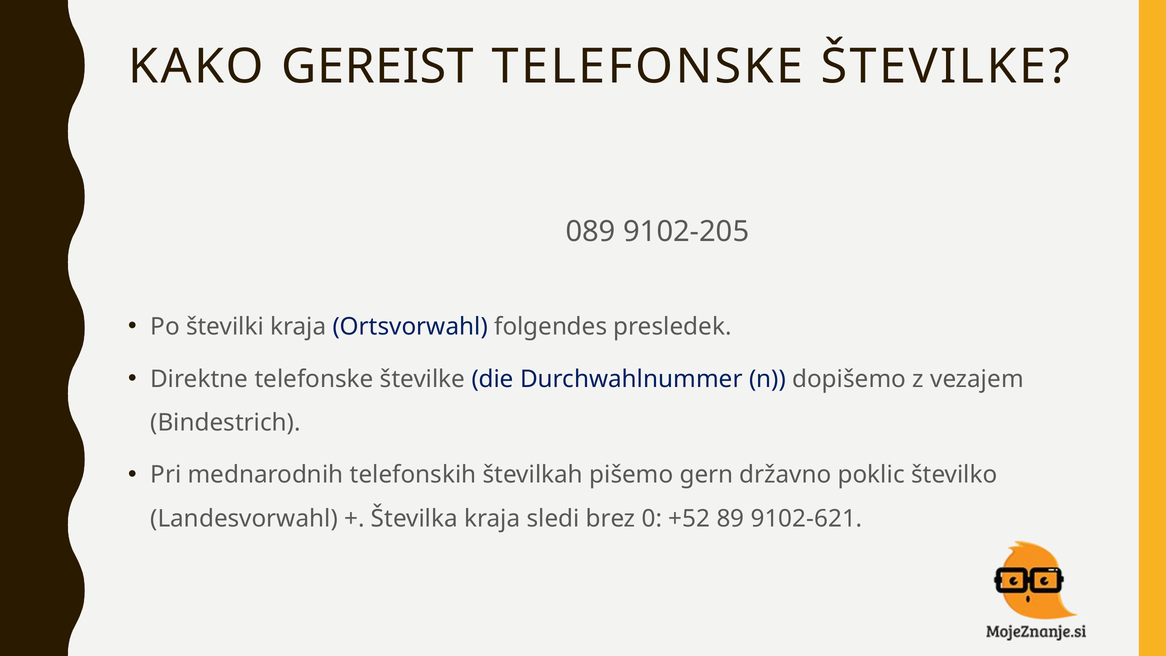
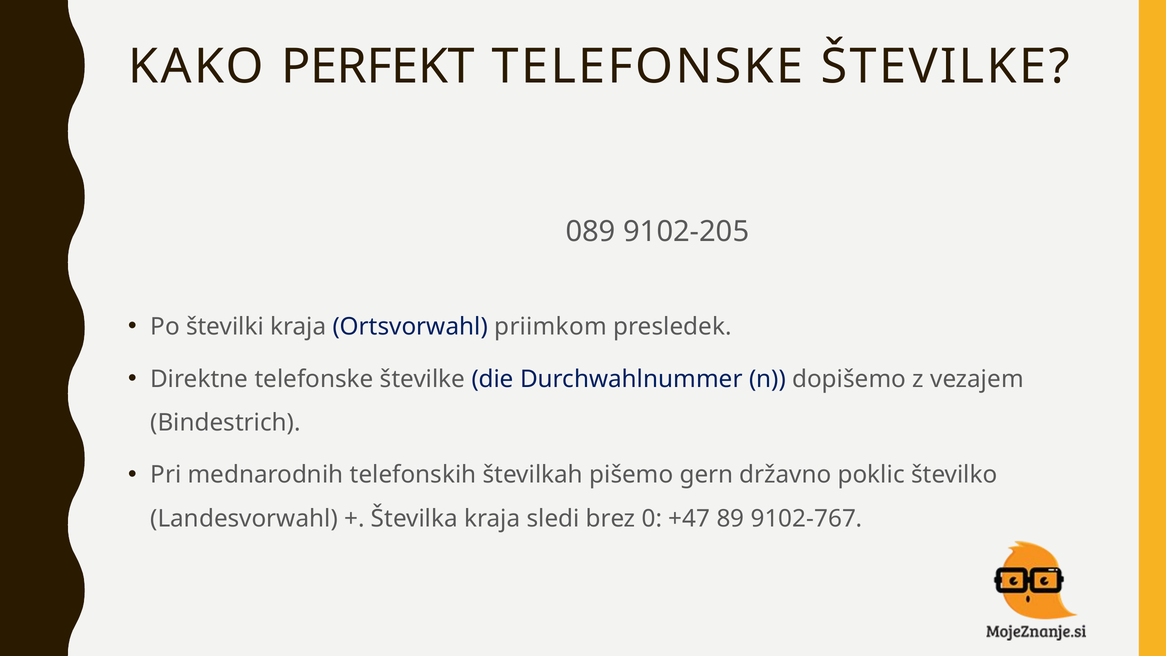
GEREIST: GEREIST -> PERFEKT (378, 67)
folgendes: folgendes -> priimkom (551, 327)
+52: +52 -> +47 (689, 519)
9102-621: 9102-621 -> 9102-767 (807, 519)
